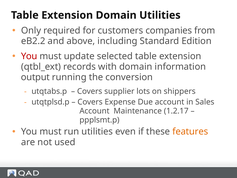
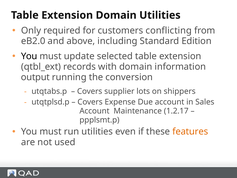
companies: companies -> conflicting (169, 30)
eB2.2: eB2.2 -> eB2.0 (33, 41)
You colour: red -> black (29, 56)
